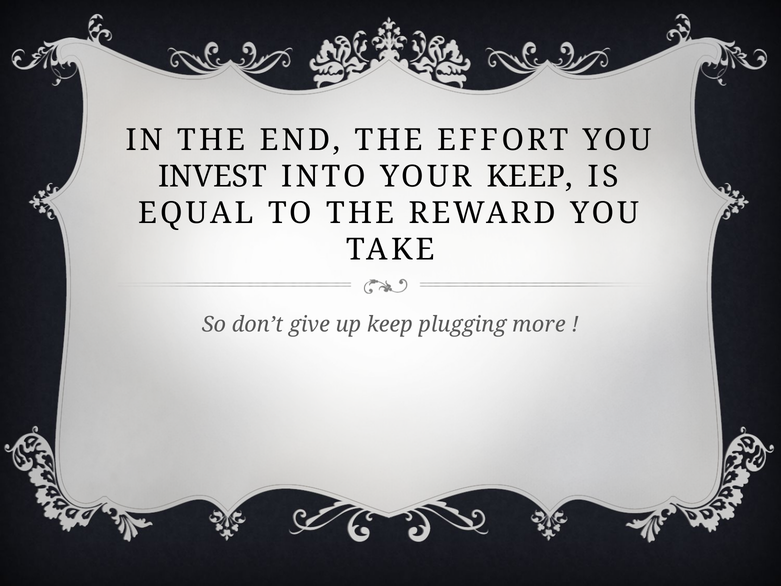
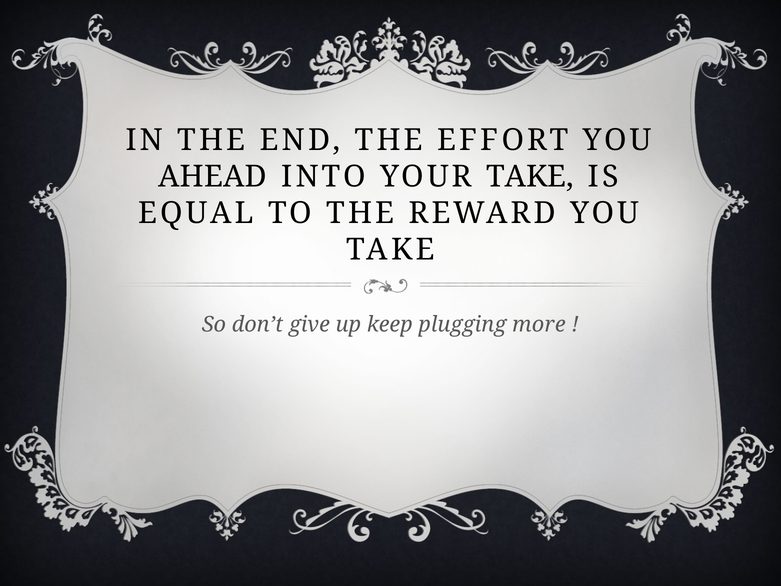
INVEST: INVEST -> AHEAD (213, 176)
YOUR KEEP: KEEP -> TAKE (530, 176)
